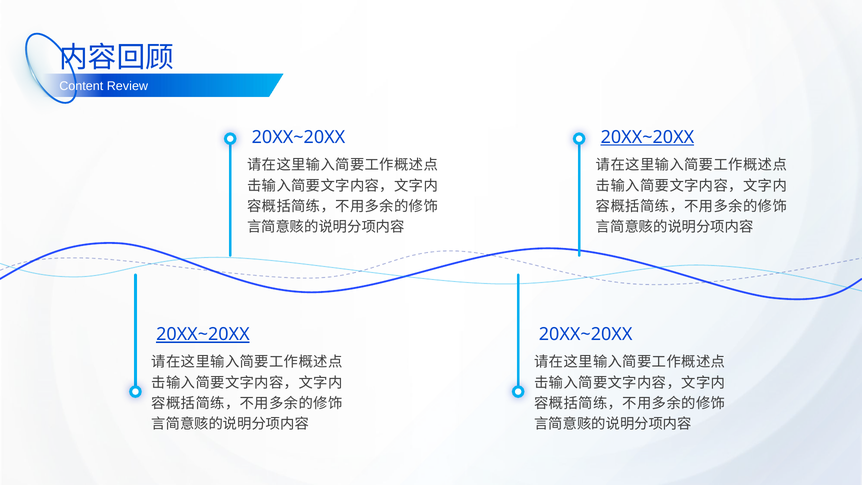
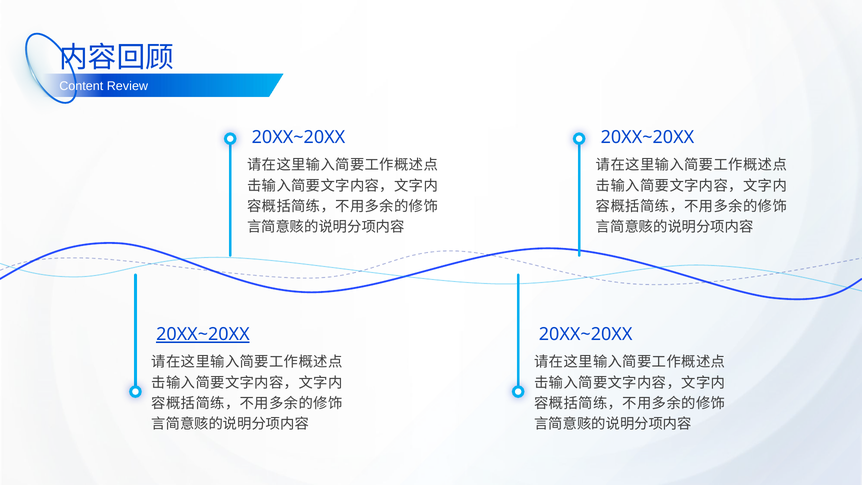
20XX~20XX underline: present -> none (647, 137)
